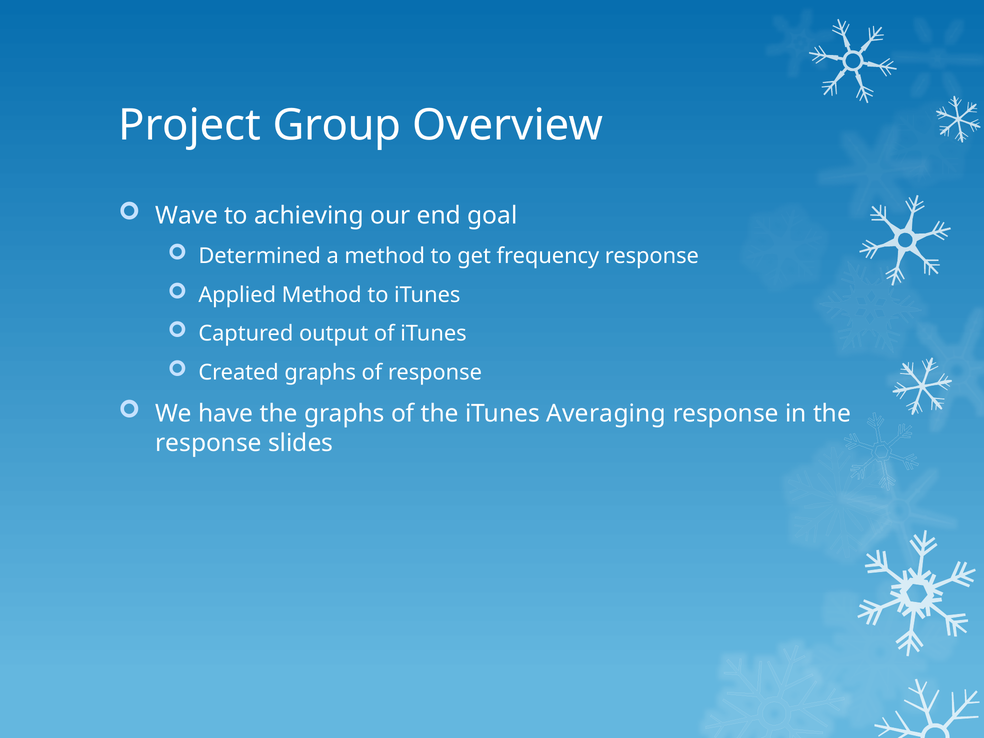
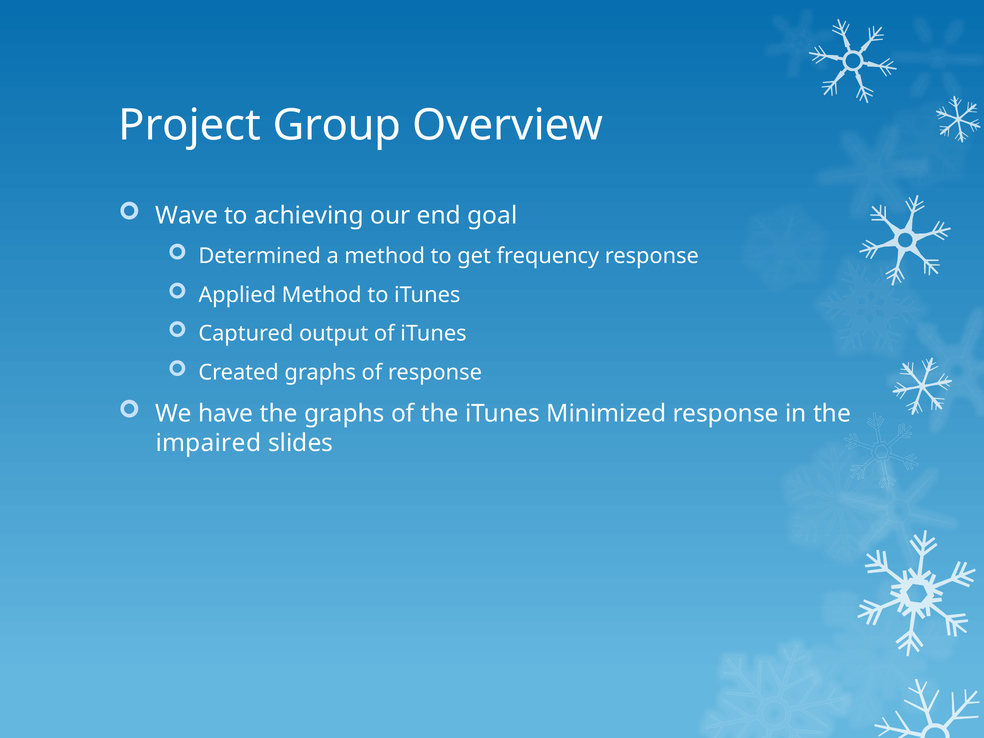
Averaging: Averaging -> Minimized (606, 414)
response: response -> impaired (208, 443)
